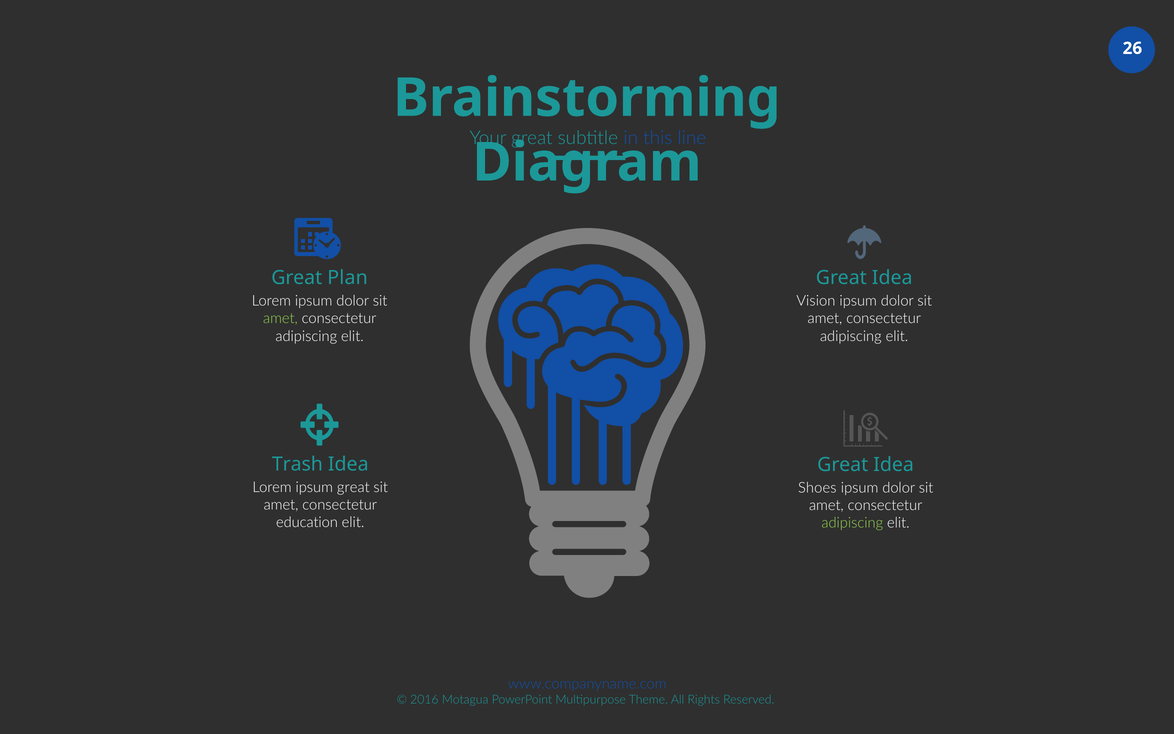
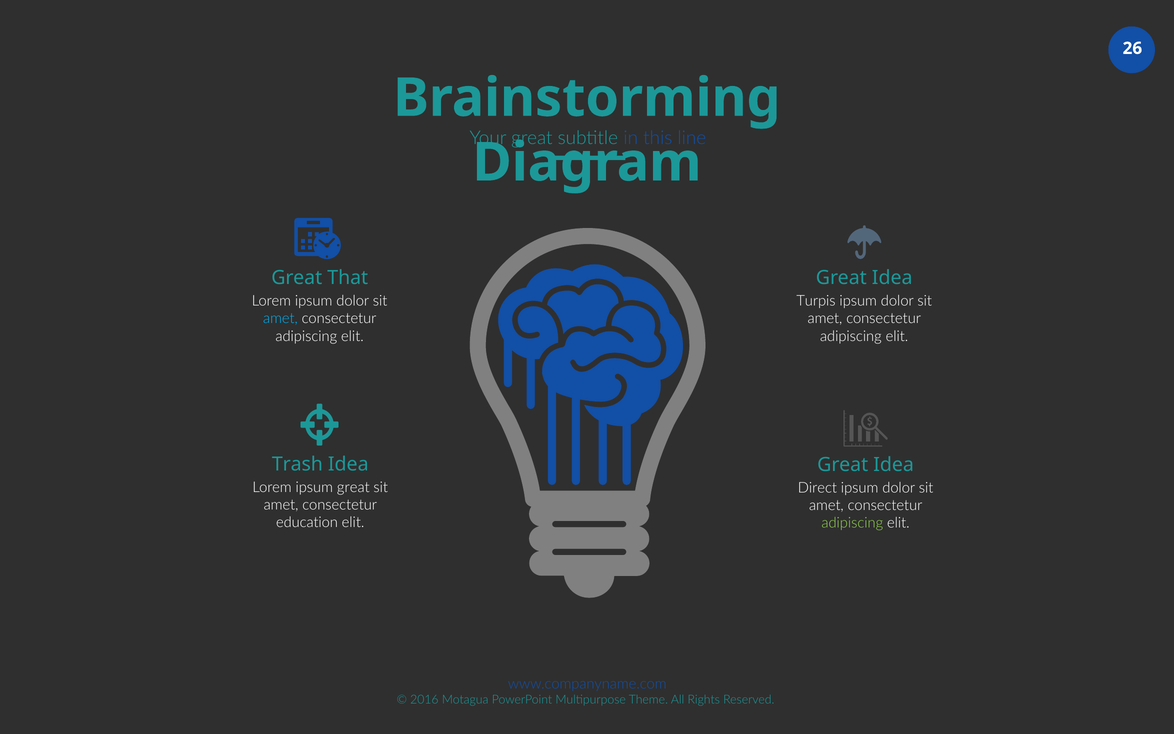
Plan: Plan -> That (348, 278)
Vision: Vision -> Turpis (816, 301)
amet colour: light green -> light blue (280, 318)
Shoes: Shoes -> Direct (817, 488)
